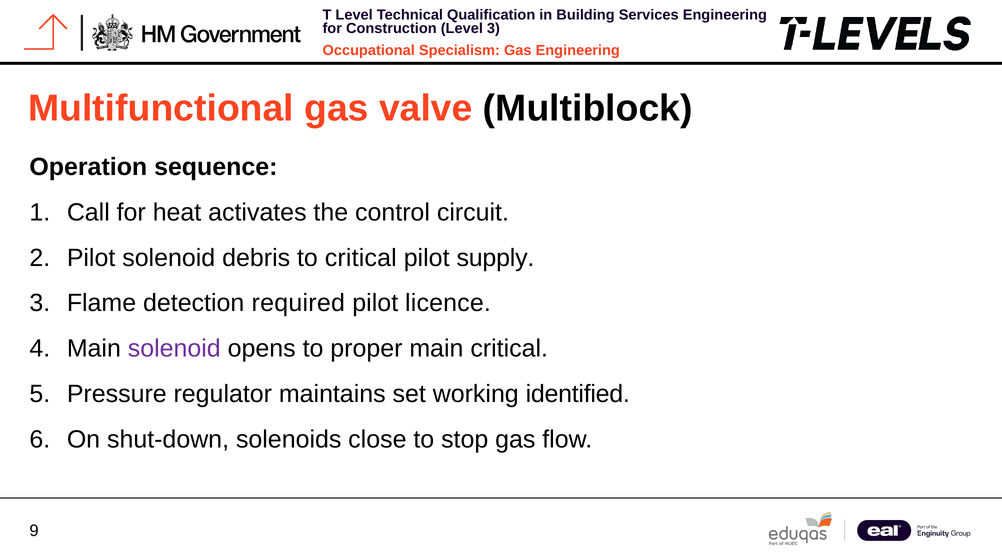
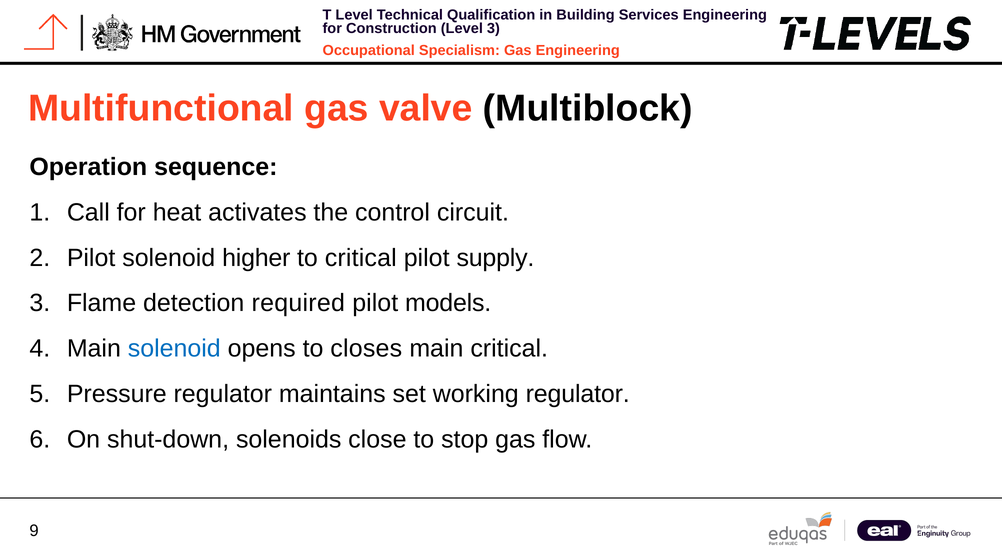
debris: debris -> higher (256, 258)
licence: licence -> models (448, 303)
solenoid colour: purple -> blue (174, 349)
proper: proper -> closes (366, 349)
working identified: identified -> regulator (578, 394)
